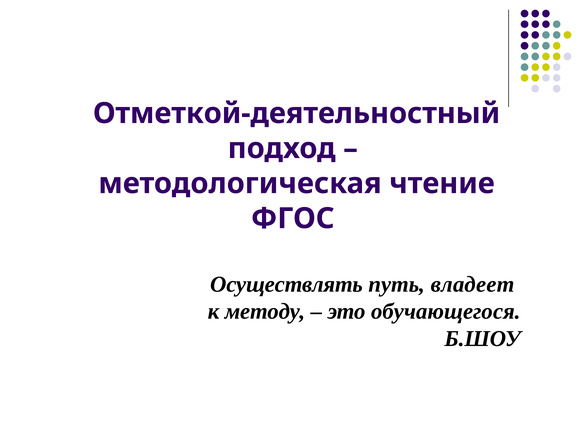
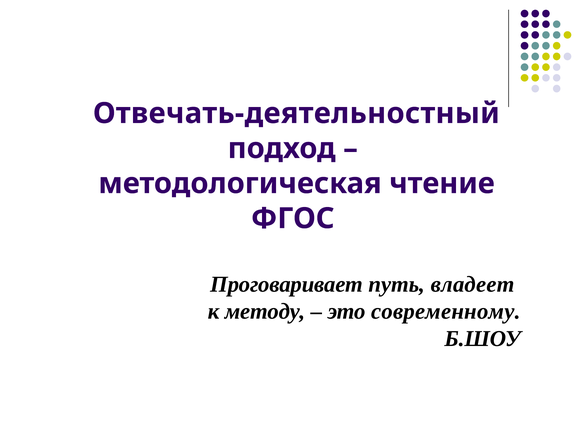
Отметкой-деятельностный: Отметкой-деятельностный -> Отвечать-деятельностный (296, 113)
Осуществлять: Осуществлять -> Проговаривает (287, 284)
обучающегося: обучающегося -> cовременному (446, 311)
